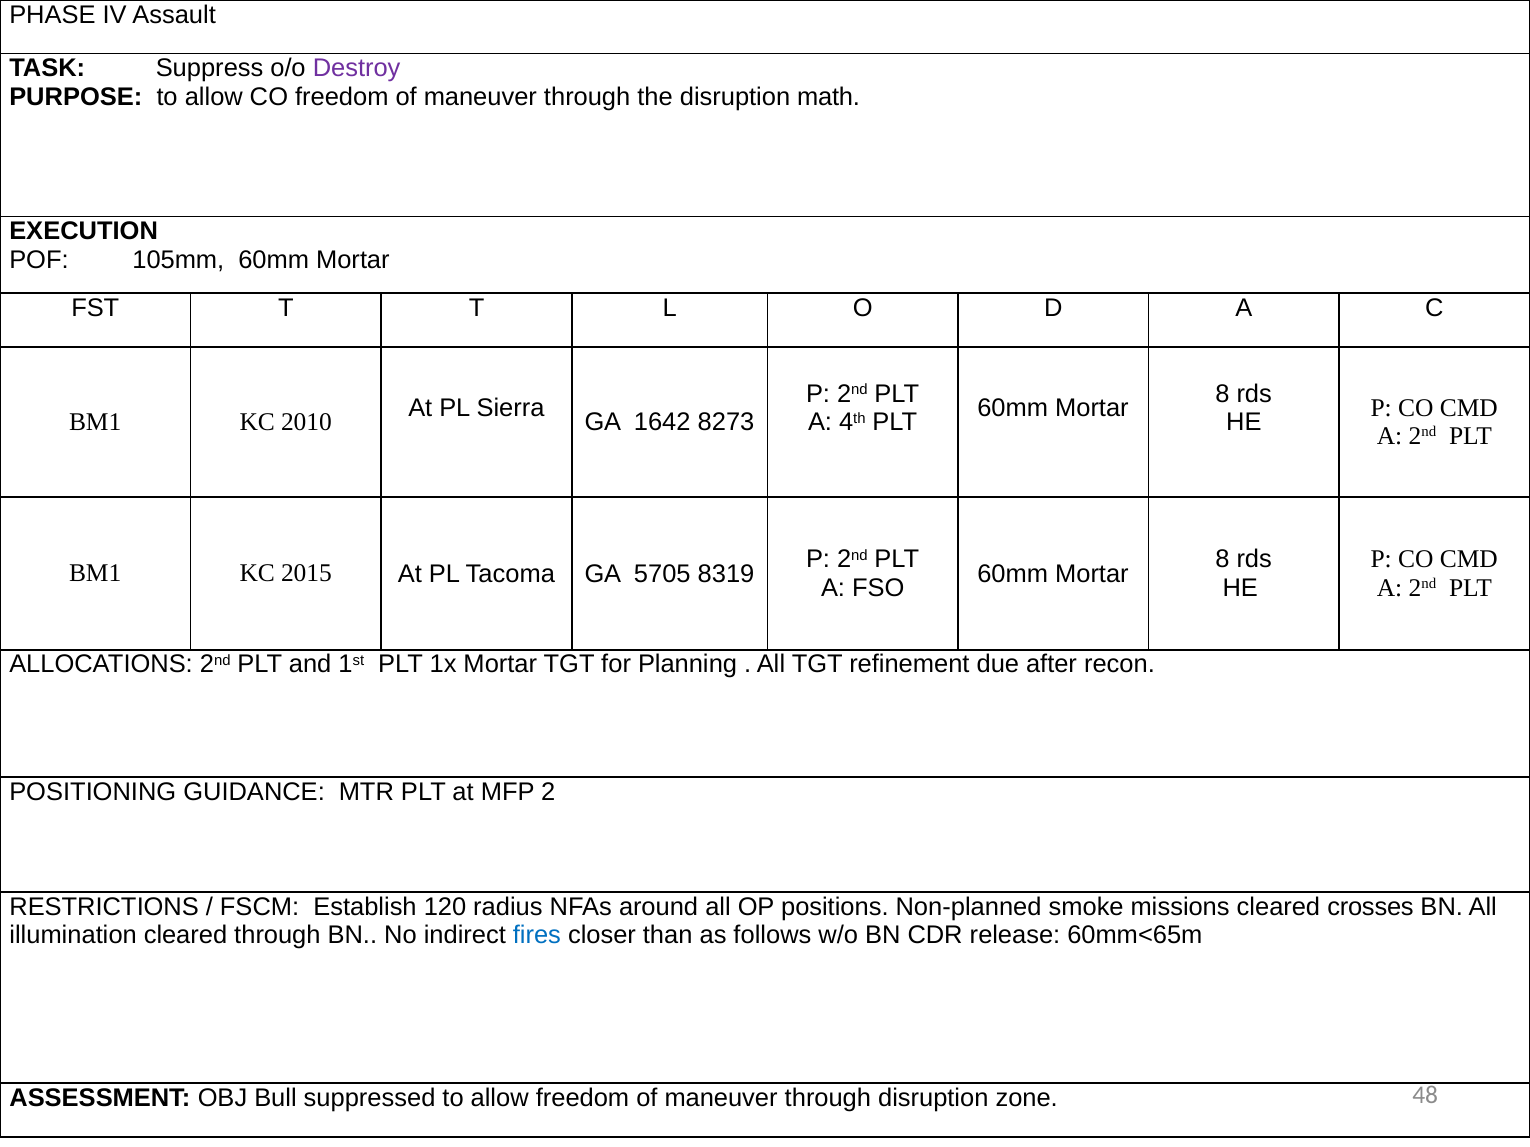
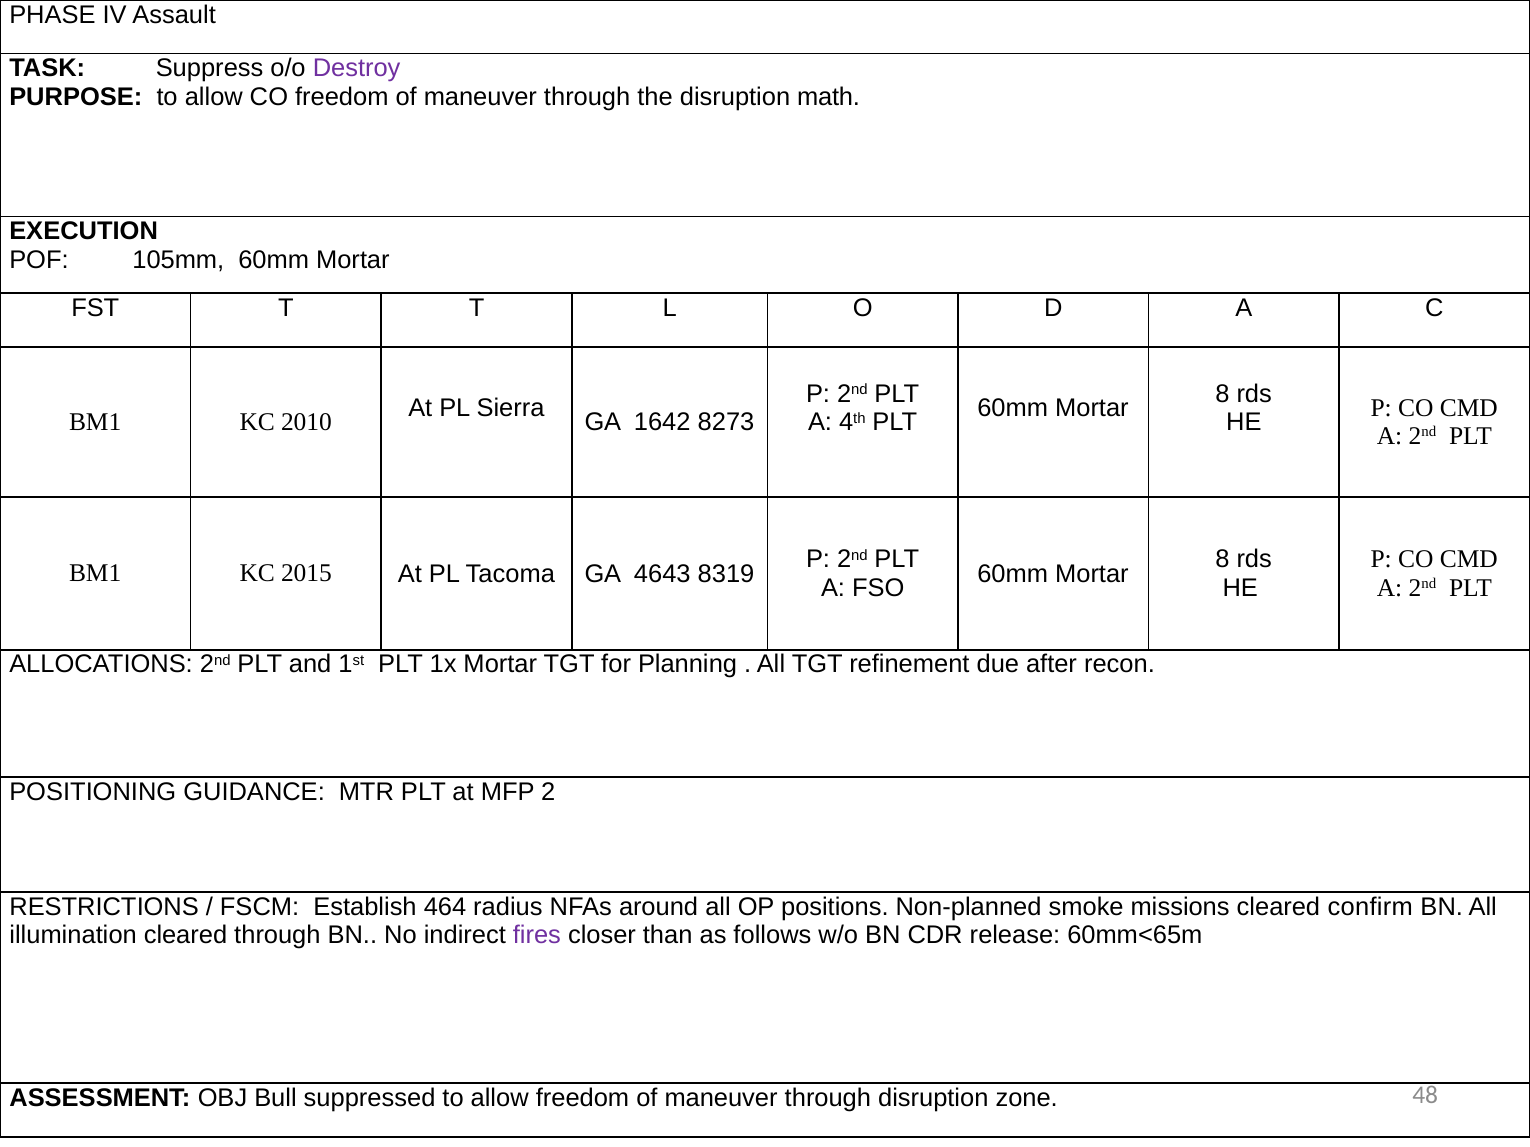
5705: 5705 -> 4643 (662, 574)
120: 120 -> 464 (445, 907)
crosses: crosses -> confirm (1370, 907)
fires colour: blue -> purple (537, 936)
